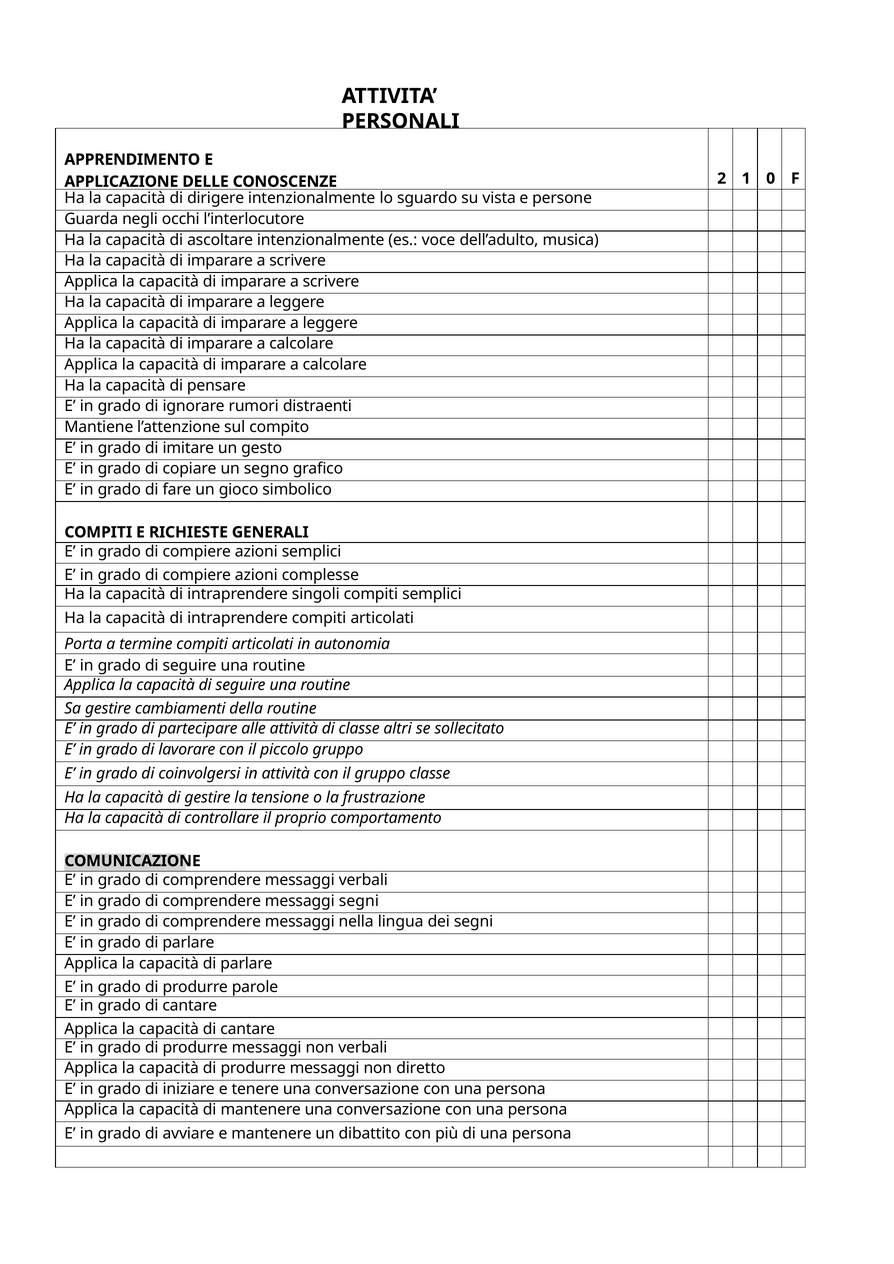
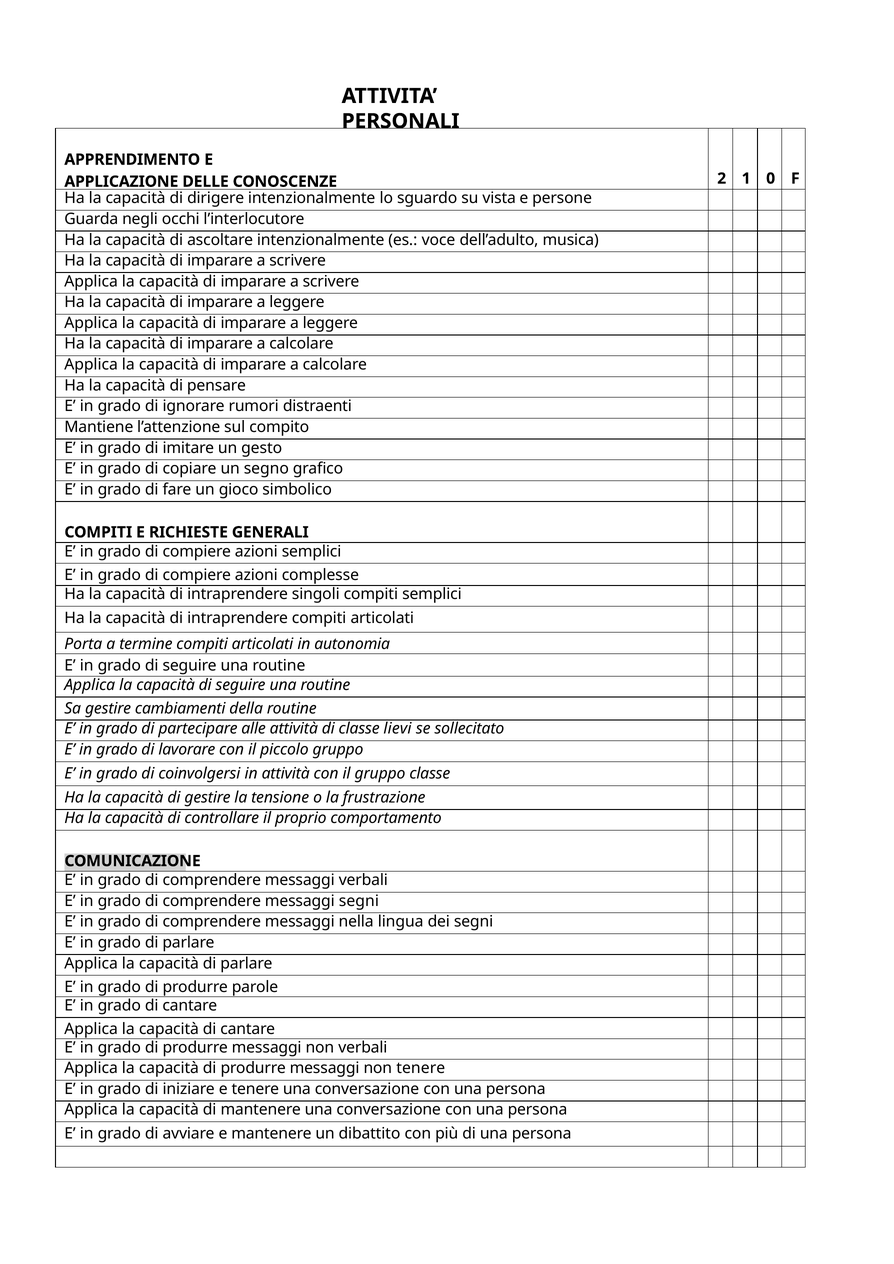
altri: altri -> lievi (397, 729)
non diretto: diretto -> tenere (421, 1068)
